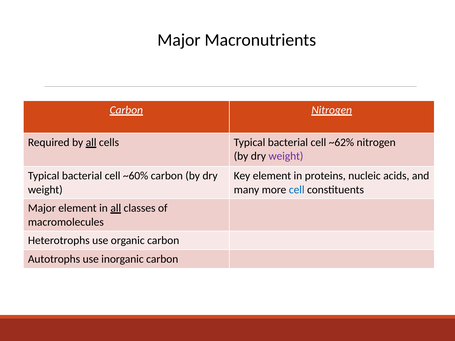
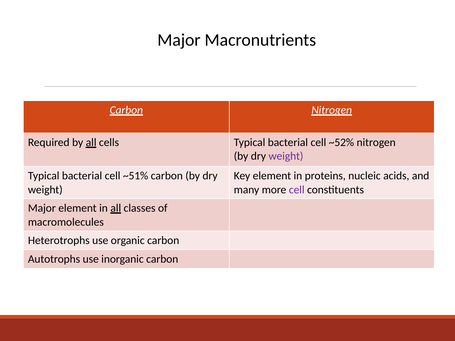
~62%: ~62% -> ~52% (341, 142)
~60%: ~60% -> ~51% (136, 176)
cell colour: blue -> purple (297, 190)
